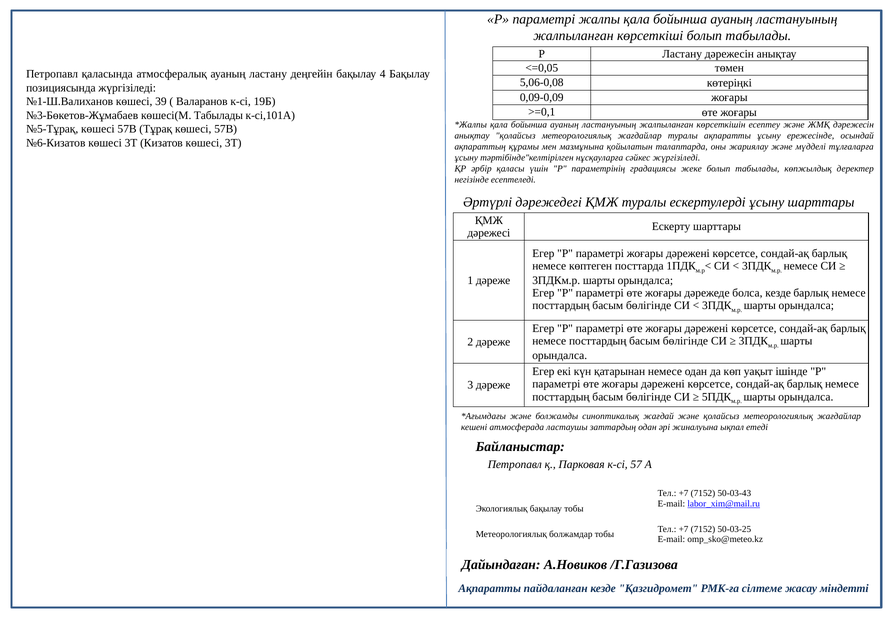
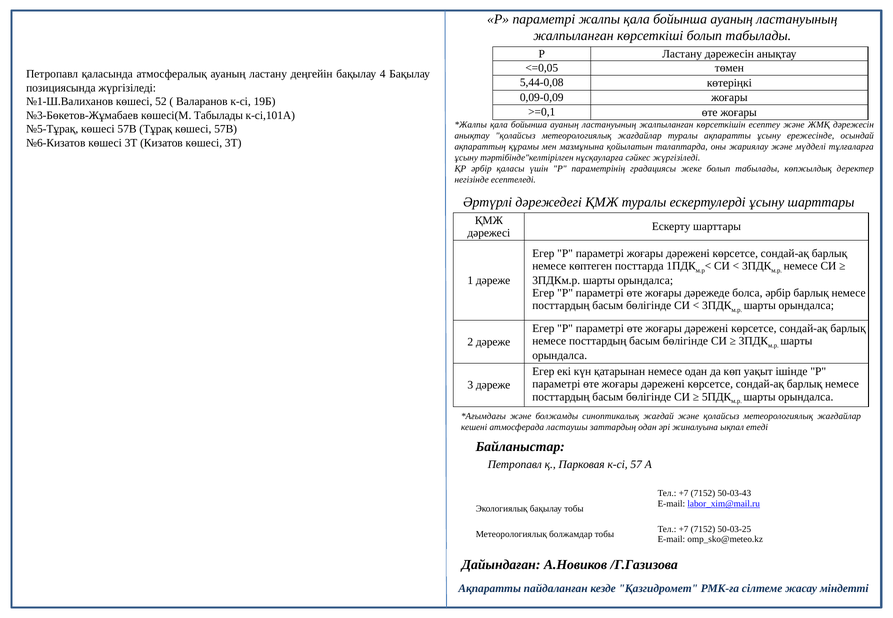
5,06-0,08: 5,06-0,08 -> 5,44-0,08 (542, 83)
39: 39 -> 52 (161, 102)
болса кезде: кезде -> әрбір (778, 293)
